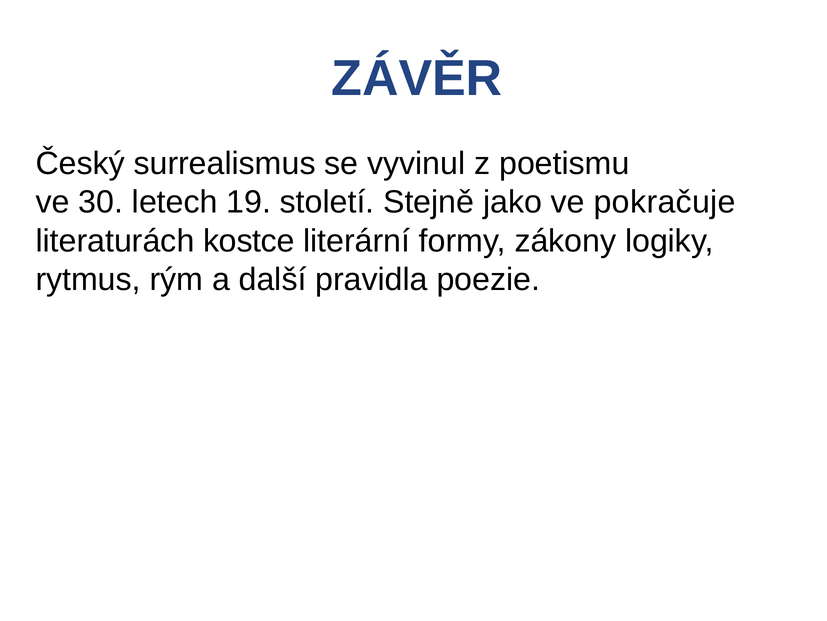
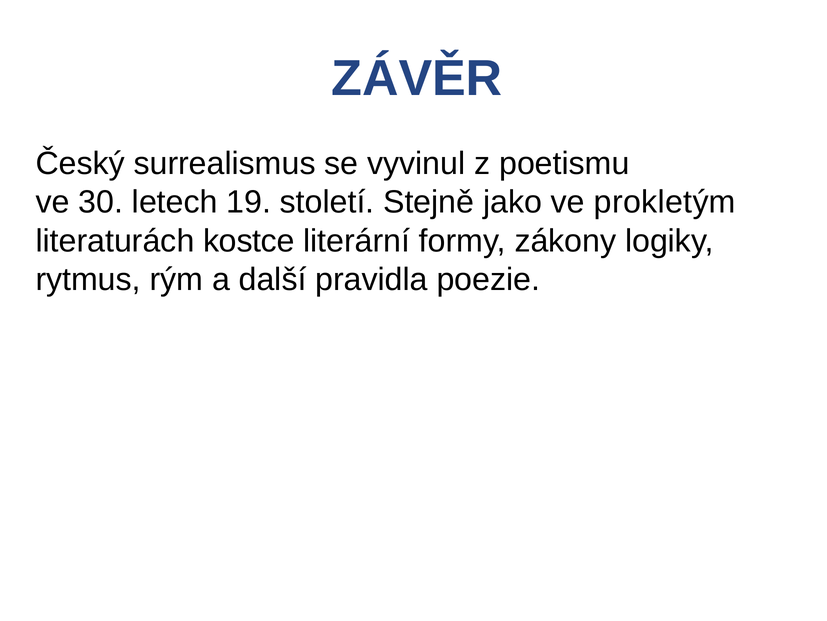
pokračuje: pokračuje -> prokletým (665, 202)
